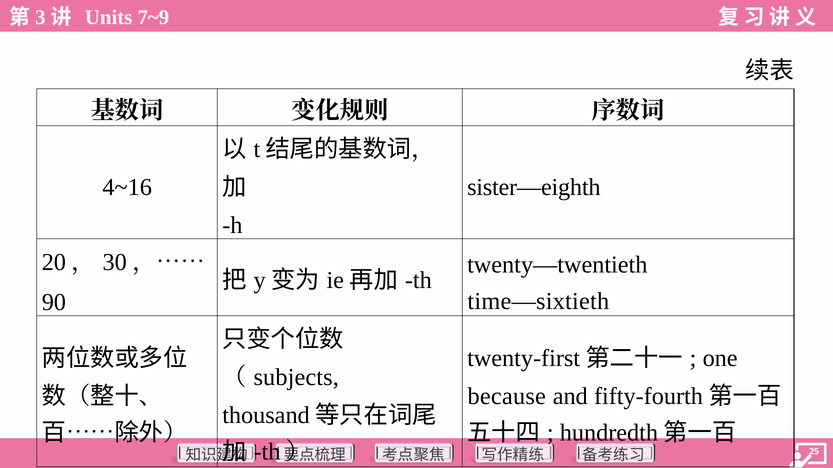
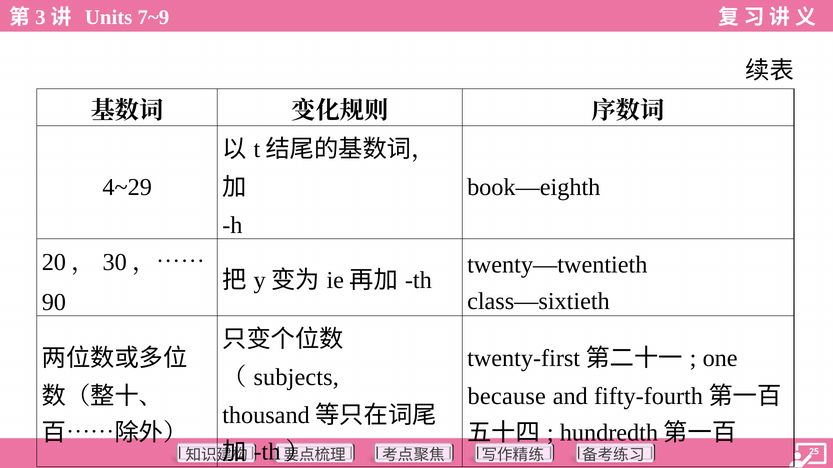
4~16: 4~16 -> 4~29 (127, 187)
sister—eighth: sister—eighth -> book—eighth (534, 187)
time—sixtieth: time—sixtieth -> class—sixtieth (538, 302)
